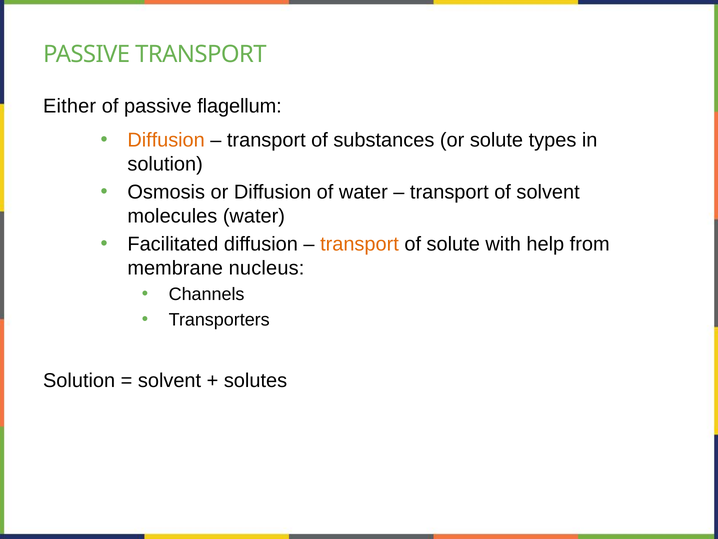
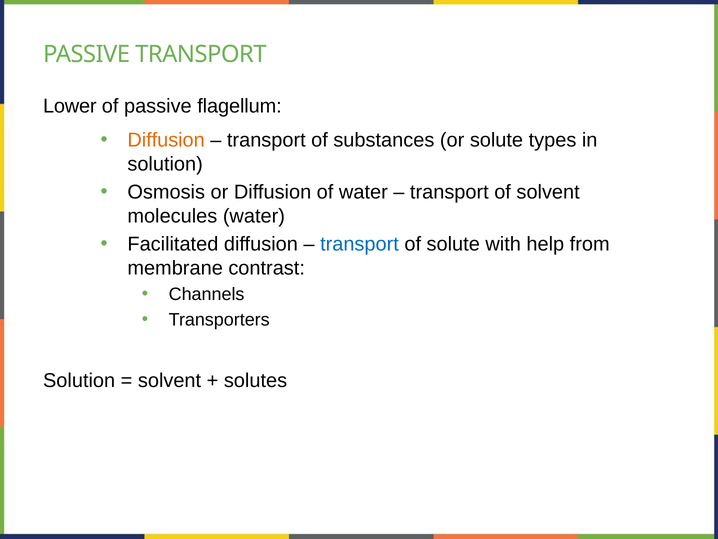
Either: Either -> Lower (70, 106)
transport colour: orange -> blue (359, 244)
nucleus: nucleus -> contrast (267, 268)
